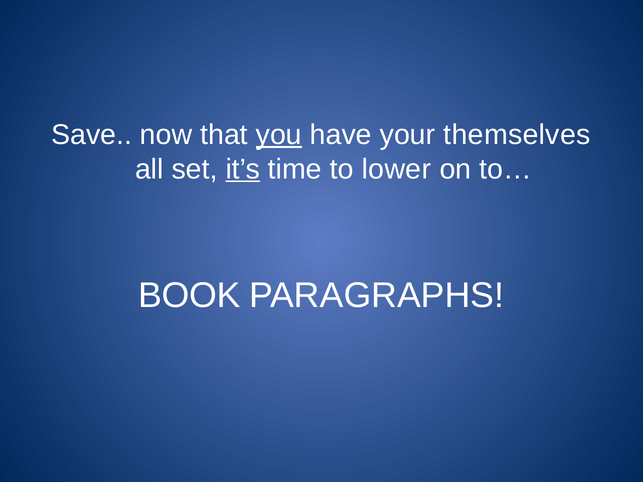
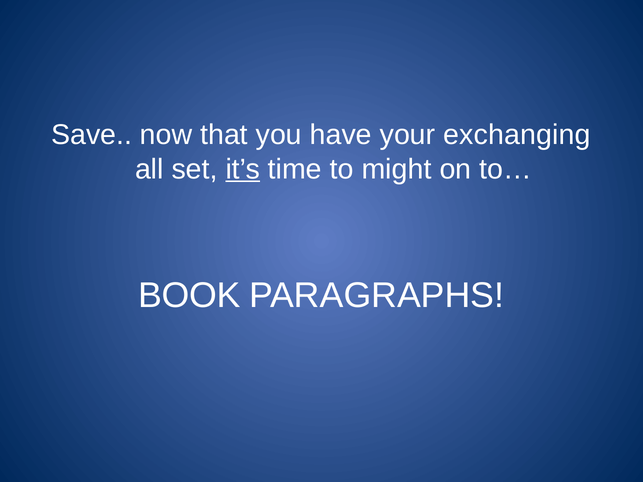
you underline: present -> none (279, 135)
themselves: themselves -> exchanging (517, 135)
lower: lower -> might (397, 169)
